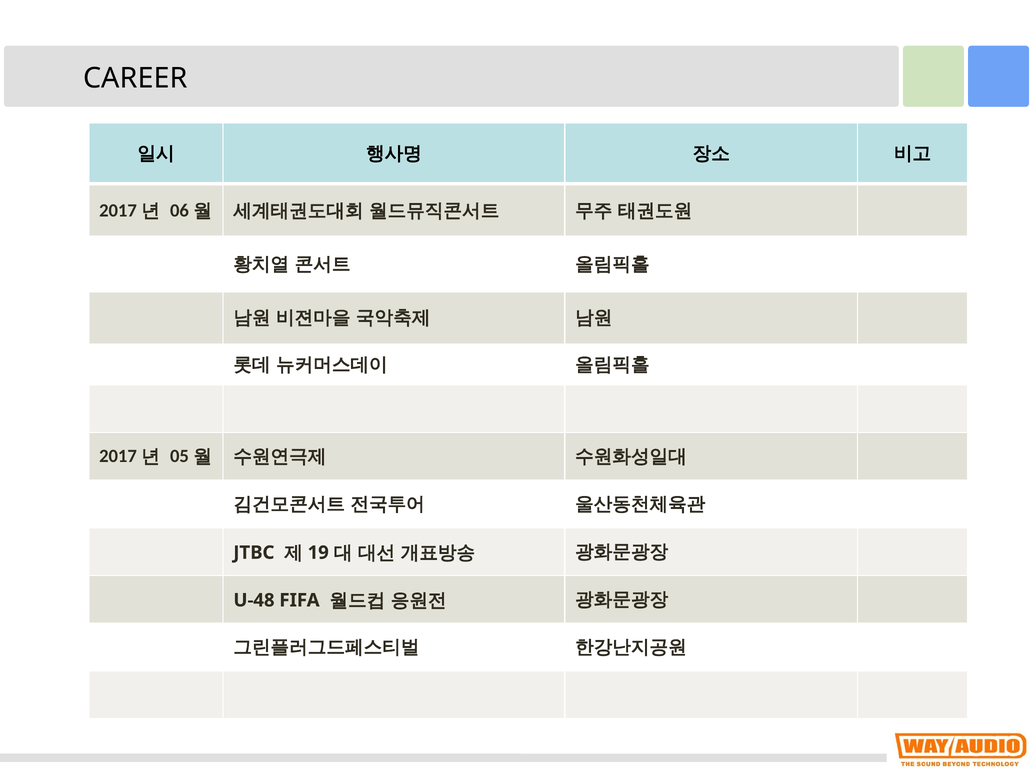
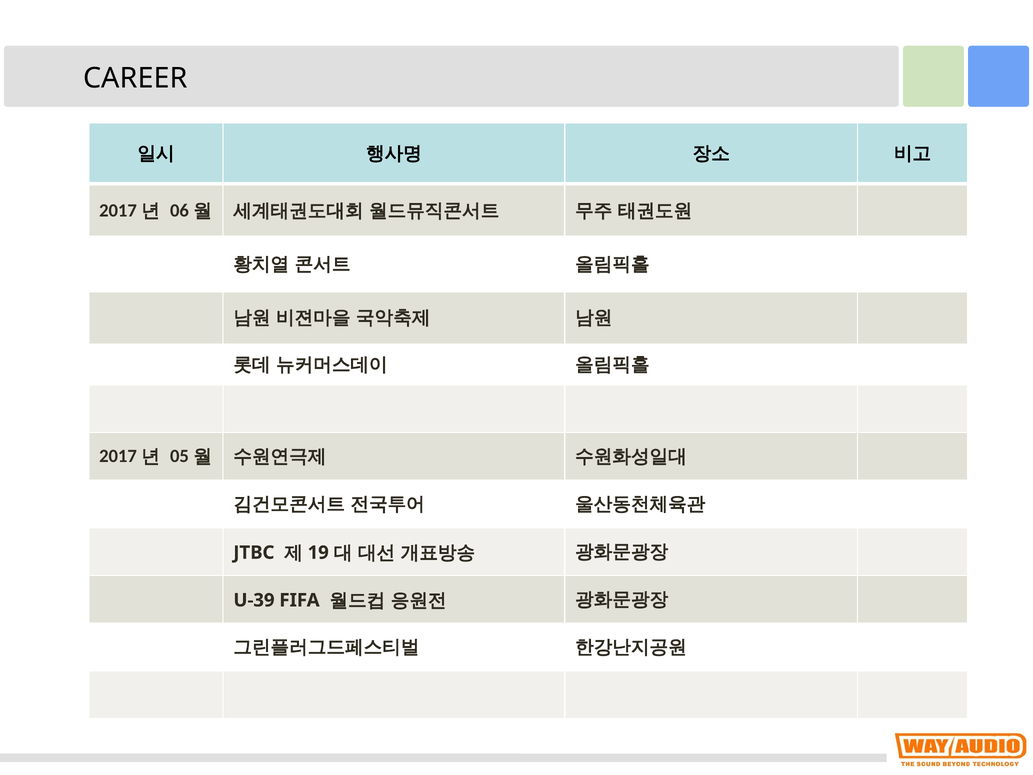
U-48: U-48 -> U-39 (254, 600)
